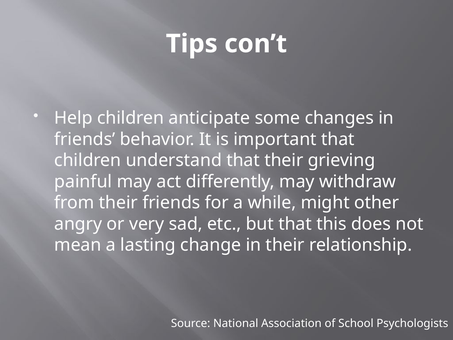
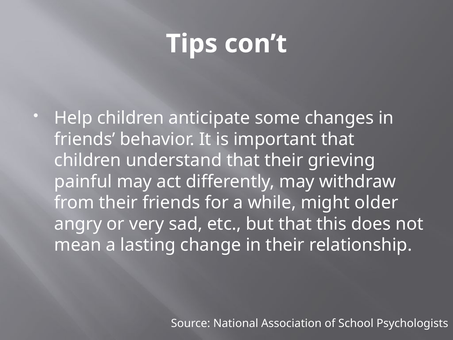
other: other -> older (377, 203)
